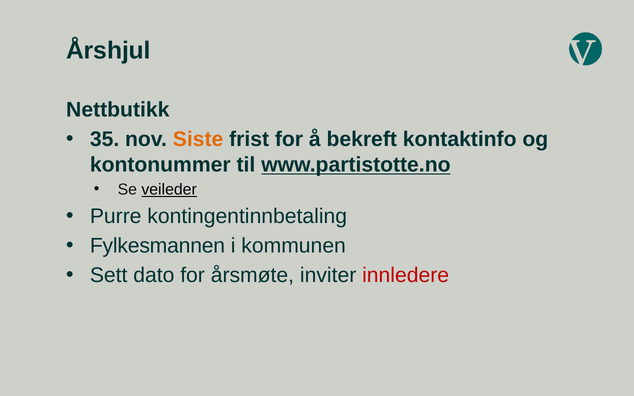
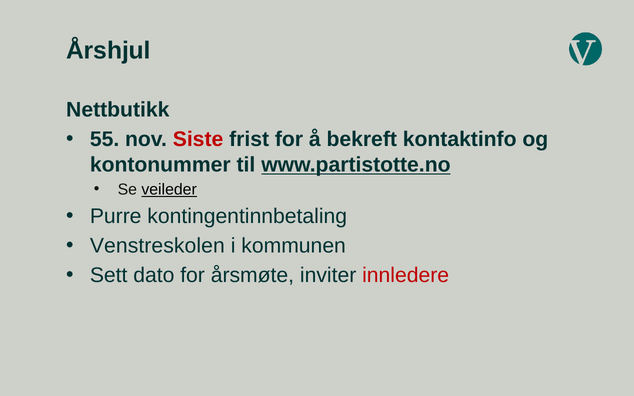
35: 35 -> 55 (105, 139)
Siste colour: orange -> red (198, 139)
Fylkesmannen: Fylkesmannen -> Venstreskolen (157, 246)
